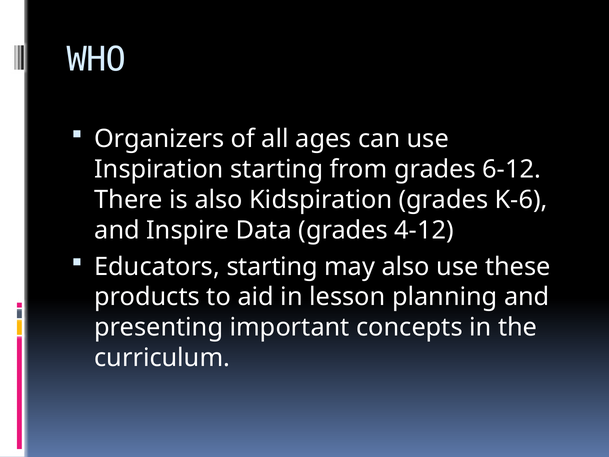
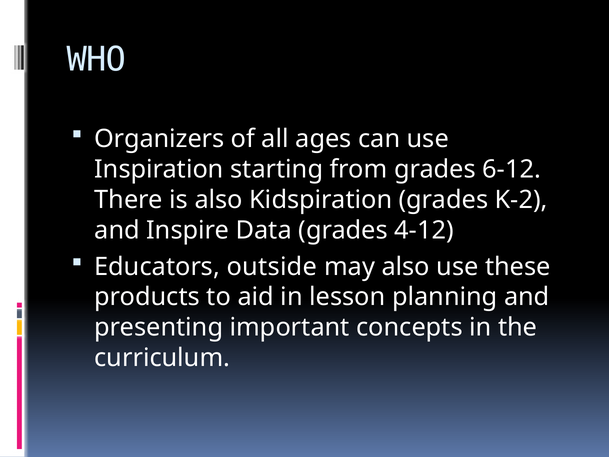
K-6: K-6 -> K-2 (521, 200)
Educators starting: starting -> outside (272, 266)
